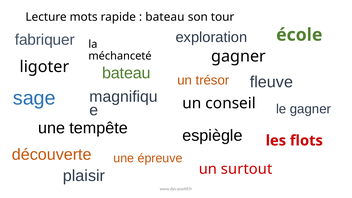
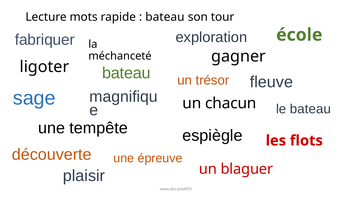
conseil: conseil -> chacun (231, 103)
le gagner: gagner -> bateau (310, 109)
surtout: surtout -> blaguer (247, 169)
